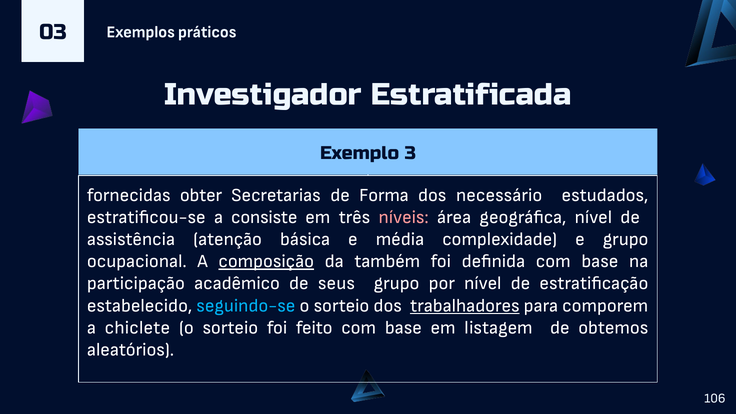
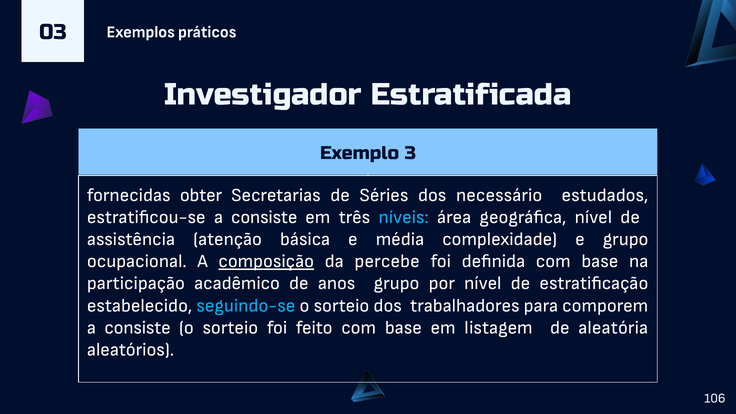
Forma: Forma -> Séries (384, 195)
níveis colour: pink -> light blue (404, 217)
também: também -> percebe (387, 261)
seus: seus -> anos (337, 283)
trabalhadores underline: present -> none (465, 306)
chiclete: chiclete -> consiste (138, 328)
obtemos: obtemos -> aleatória (613, 328)
